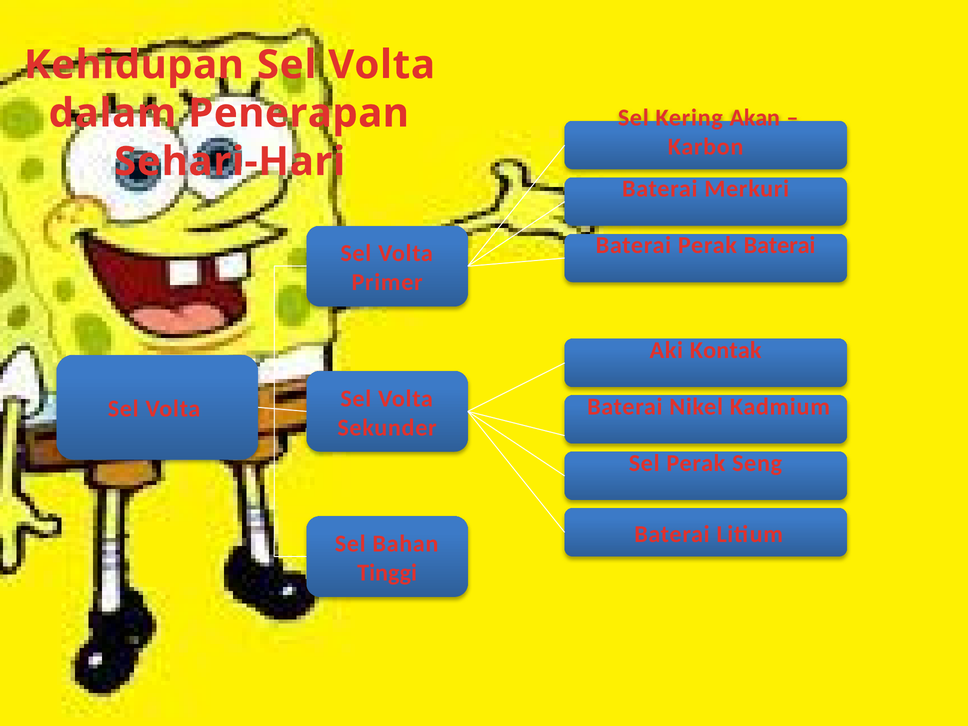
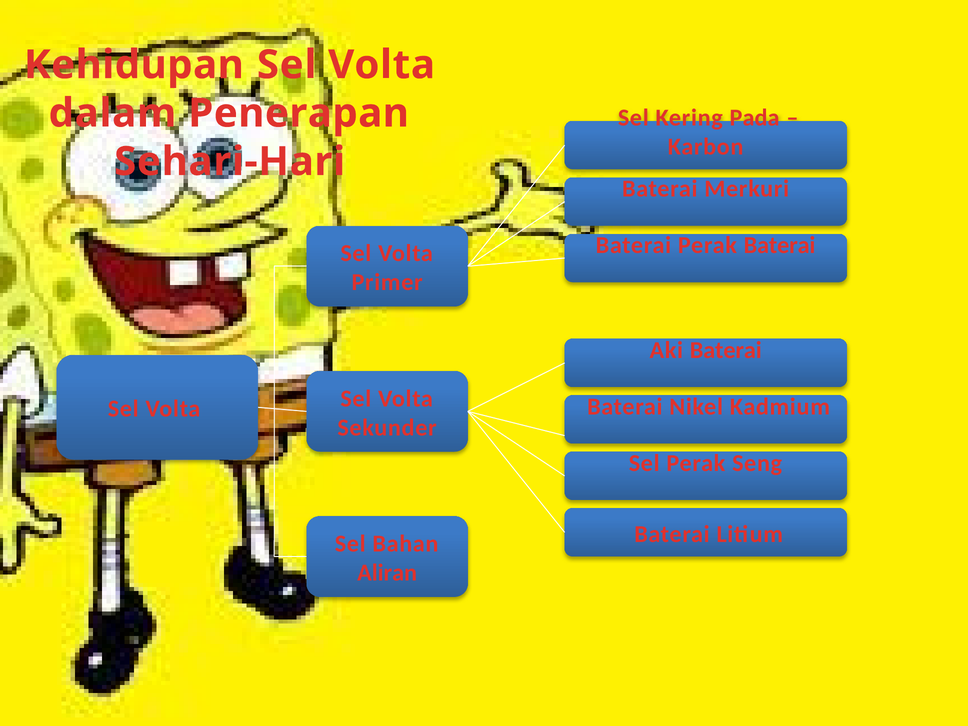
Akan: Akan -> Pada (755, 118)
Aki Kontak: Kontak -> Baterai (726, 350)
Tinggi: Tinggi -> Aliran (387, 573)
